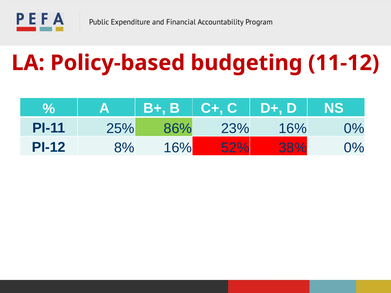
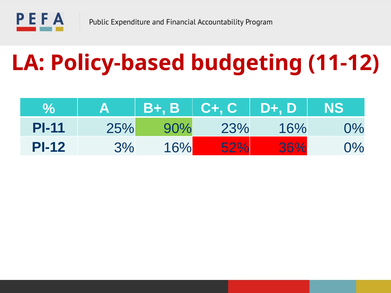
86%: 86% -> 90% (178, 129)
8%: 8% -> 3% (124, 148)
38%: 38% -> 36% (293, 148)
